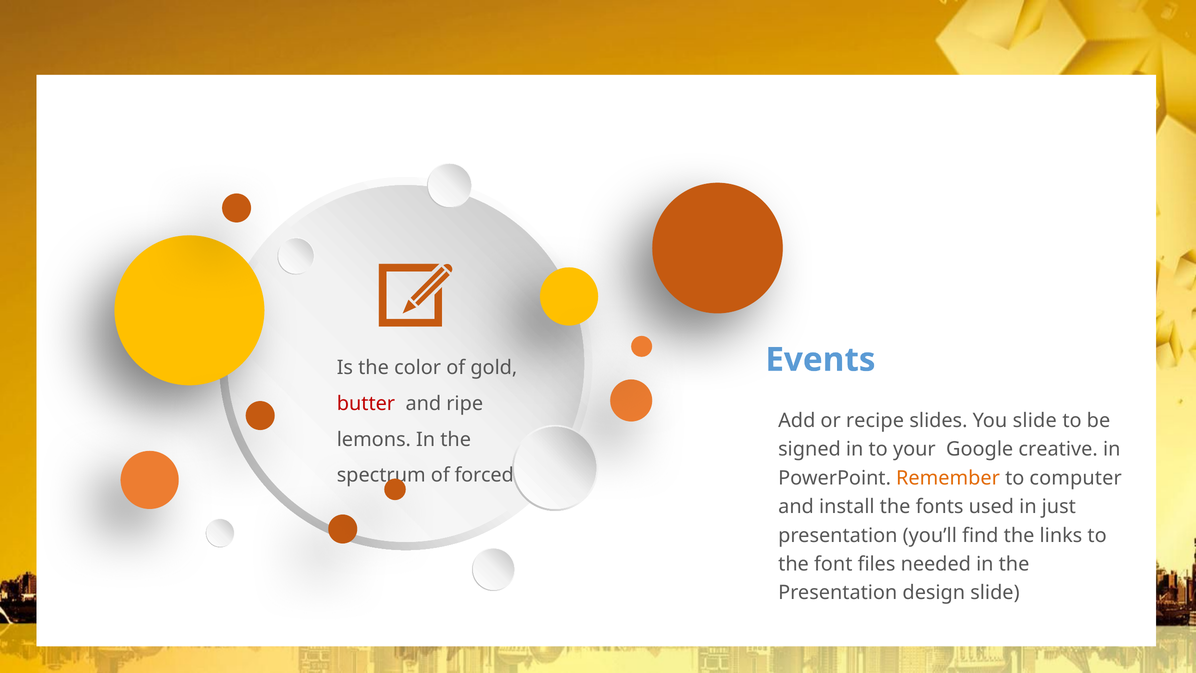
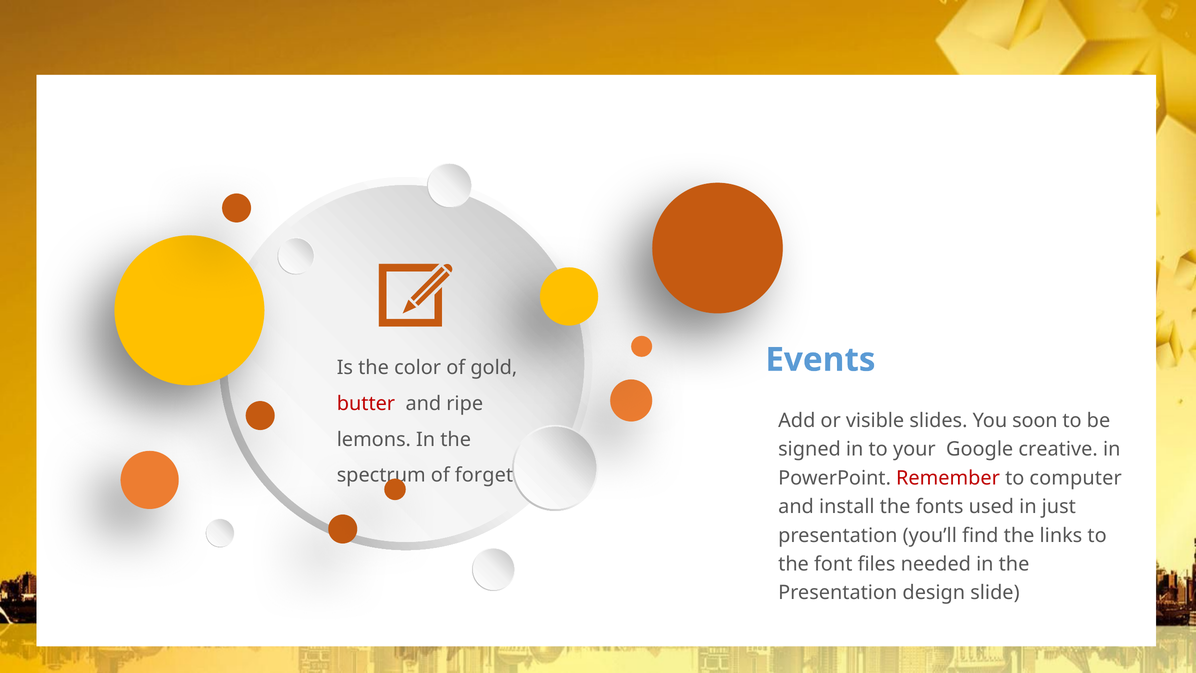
recipe: recipe -> visible (875, 421)
You slide: slide -> soon (1035, 421)
forced: forced -> forget (484, 475)
Remember colour: orange -> red (948, 478)
